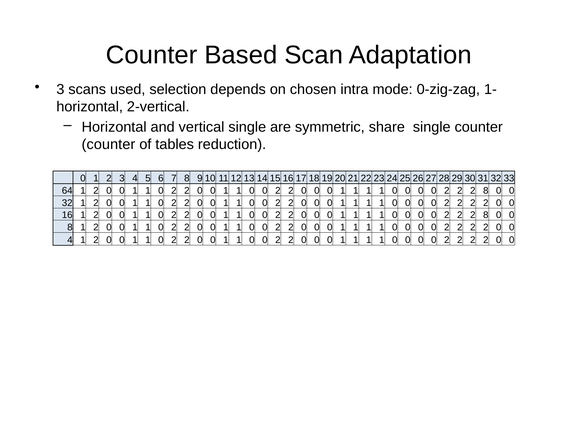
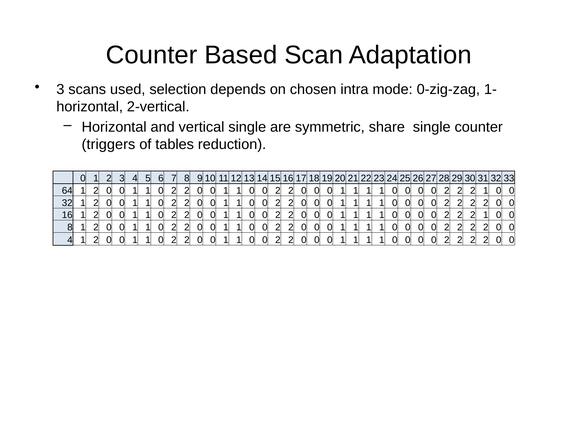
counter: counter -> triggers (108, 145)
8: 8 -> 1 (486, 191)
8: 8 -> 1 (486, 215)
